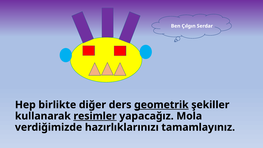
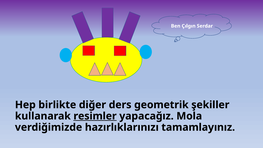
geometrik underline: present -> none (161, 105)
